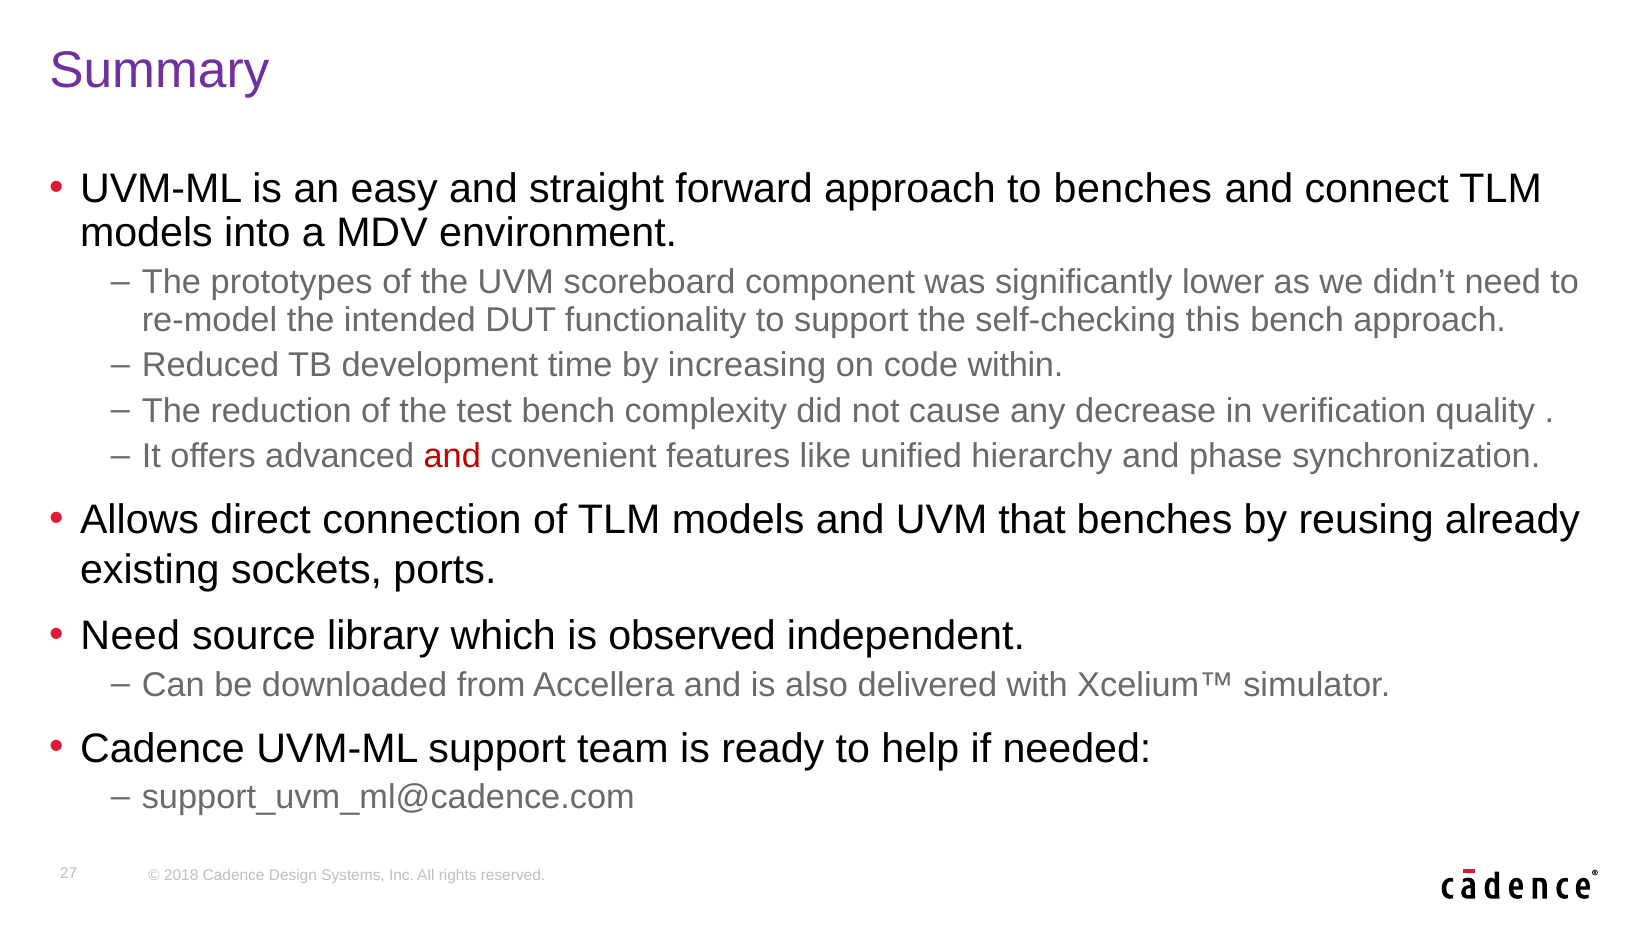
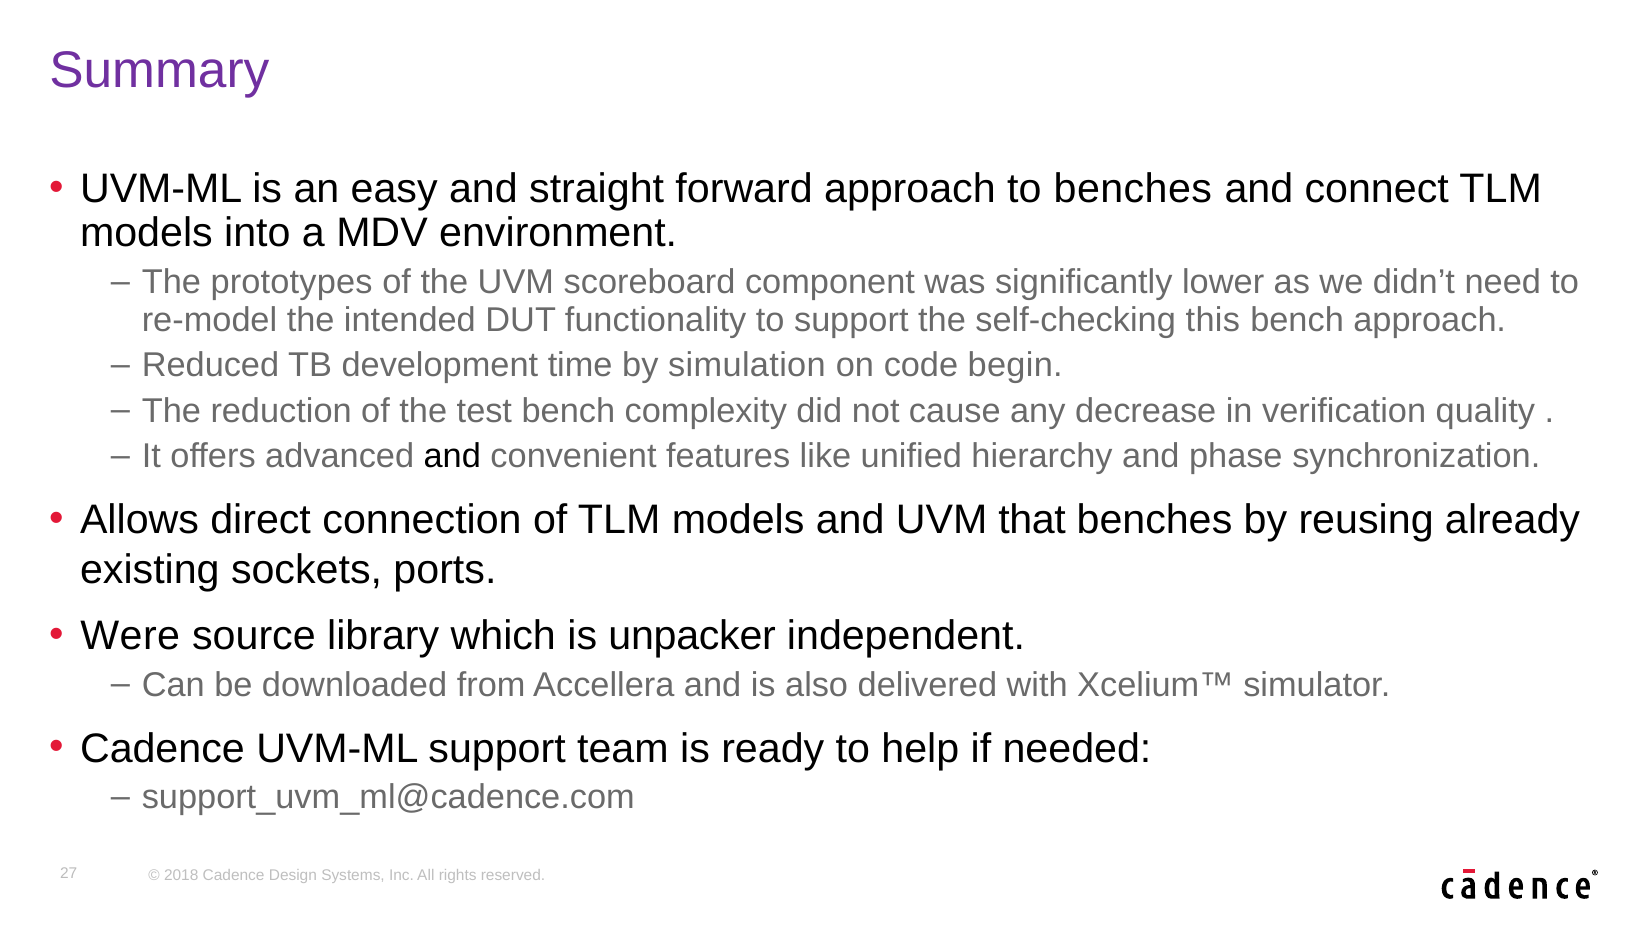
increasing: increasing -> simulation (747, 365)
within: within -> begin (1015, 365)
and colour: red -> black (452, 456)
Need: Need -> Were (130, 636)
observed: observed -> unpacker (692, 636)
